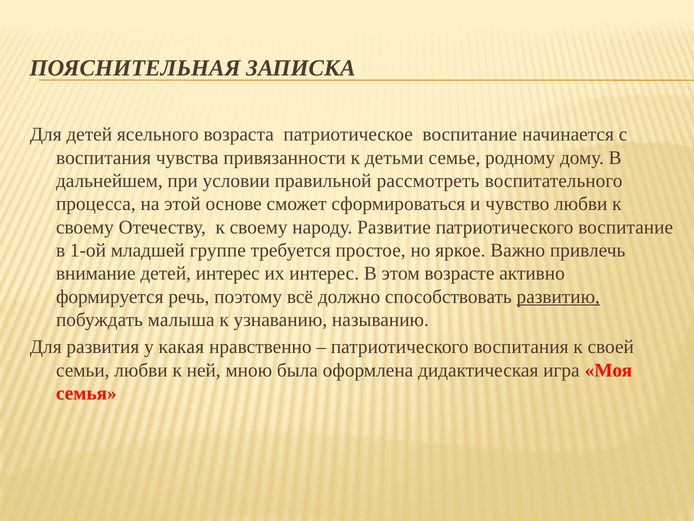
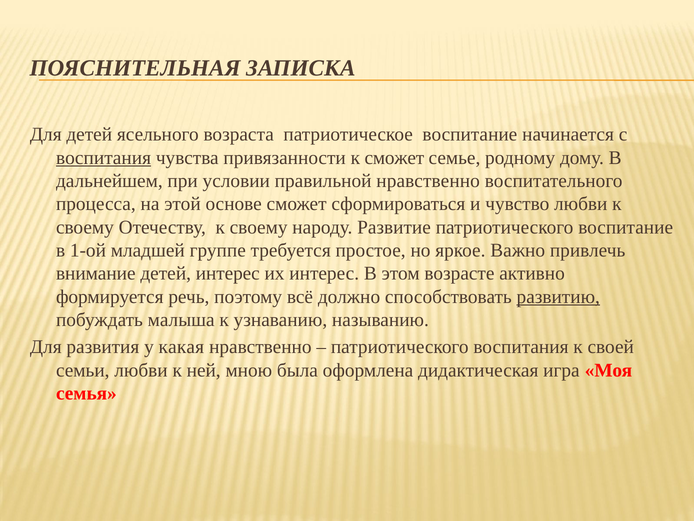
воспитания underline: none -> present (104, 157)
к детьми: детьми -> сможет (394, 157)
правильной рассмотреть: рассмотреть -> нравственно (428, 181)
